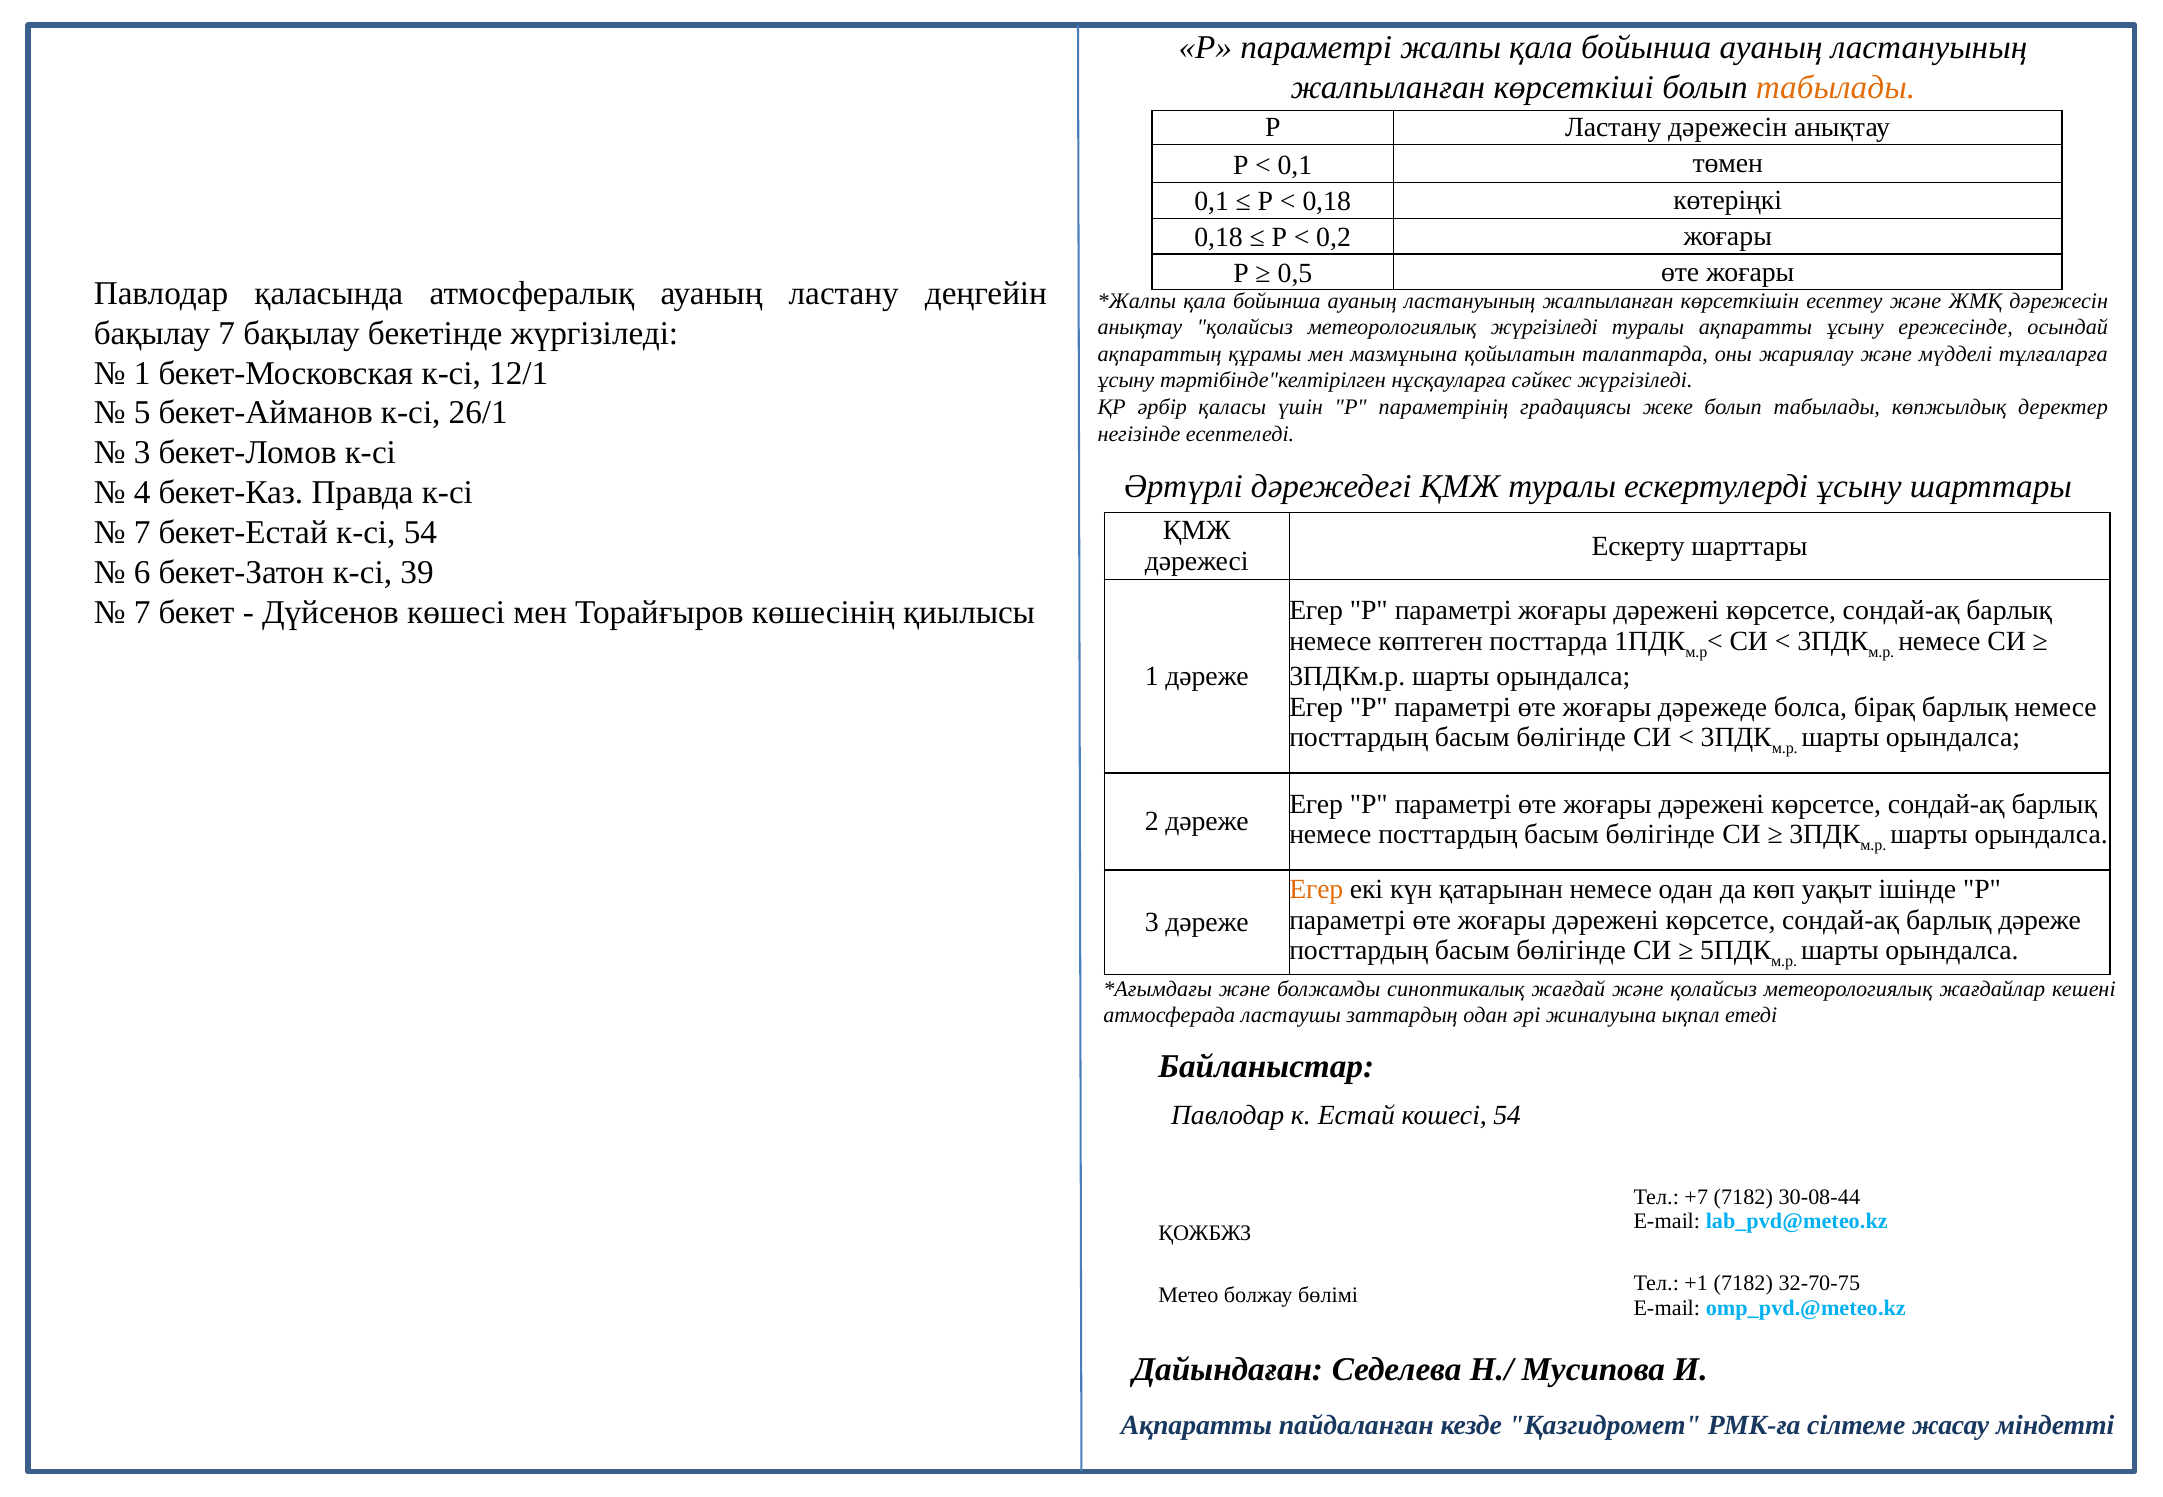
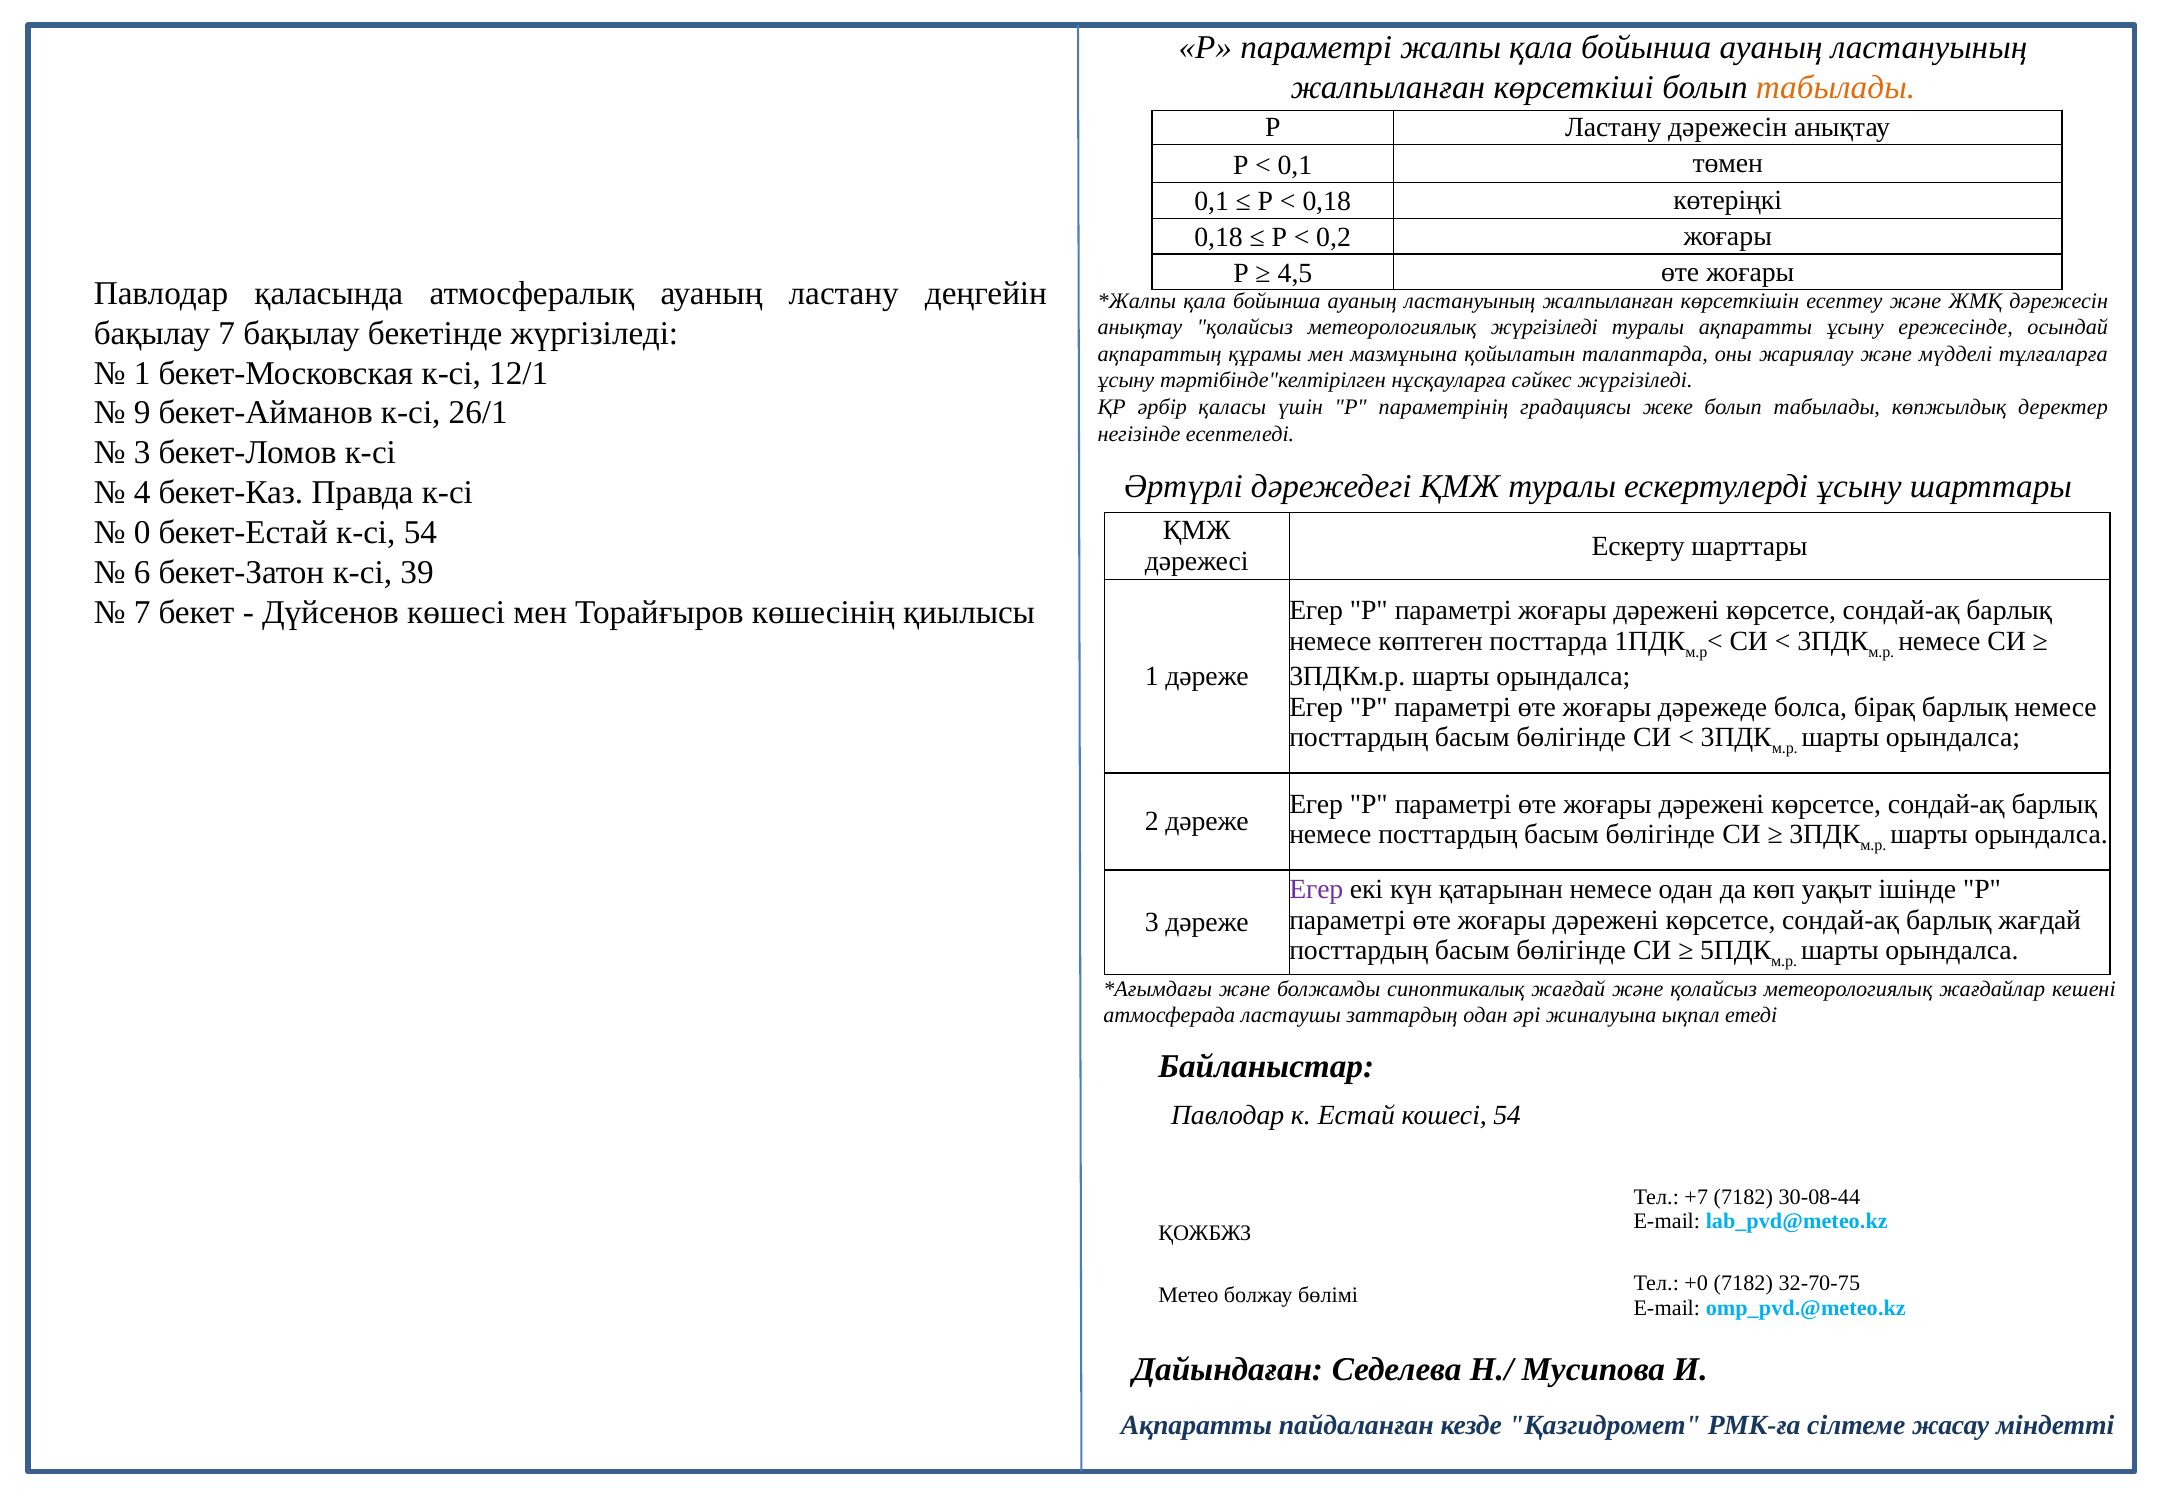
0,5: 0,5 -> 4,5 (1295, 273)
5: 5 -> 9 (142, 413)
7: 7 -> 0 (142, 533)
Егер colour: orange -> purple (1316, 890)
барлық дәреже: дәреже -> жағдай (2040, 921)
+1: +1 -> +0 (1696, 1284)
